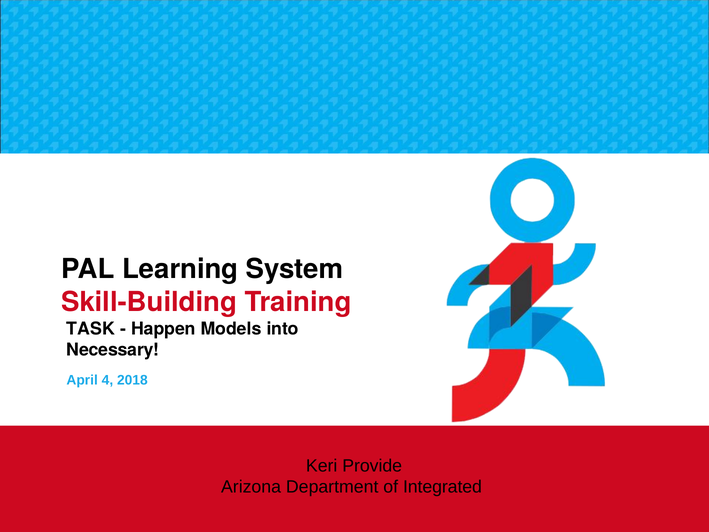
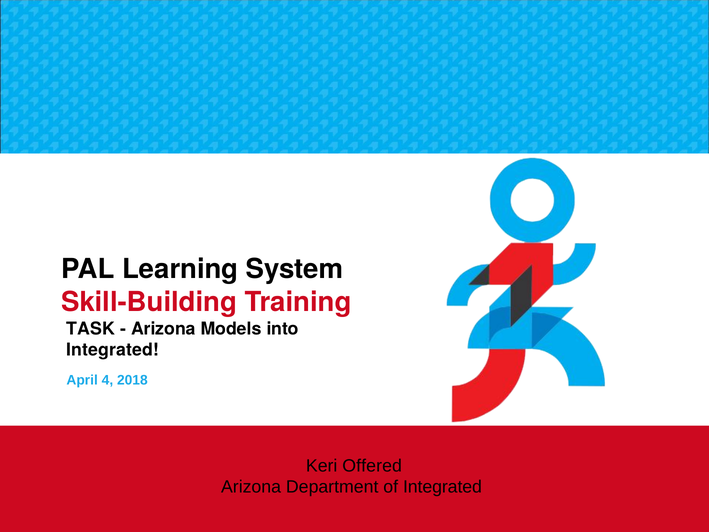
Happen: Happen -> Arizona (163, 329)
Necessary: Necessary -> Integrated (113, 350)
Provide: Provide -> Offered (372, 466)
